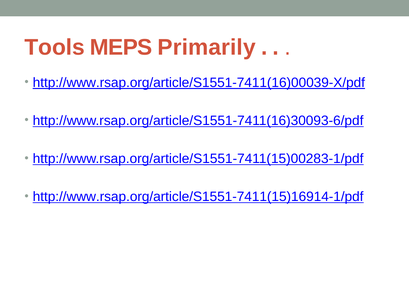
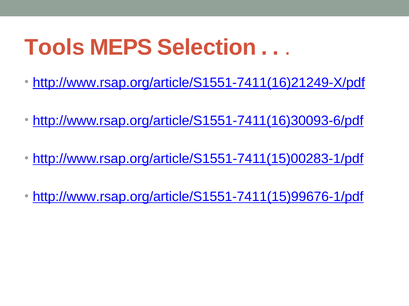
Primarily: Primarily -> Selection (207, 48)
http://www.rsap.org/article/S1551-7411(16)00039-X/pdf: http://www.rsap.org/article/S1551-7411(16)00039-X/pdf -> http://www.rsap.org/article/S1551-7411(16)21249-X/pdf (199, 83)
http://www.rsap.org/article/S1551-7411(15)16914-1/pdf: http://www.rsap.org/article/S1551-7411(15)16914-1/pdf -> http://www.rsap.org/article/S1551-7411(15)99676-1/pdf (198, 197)
